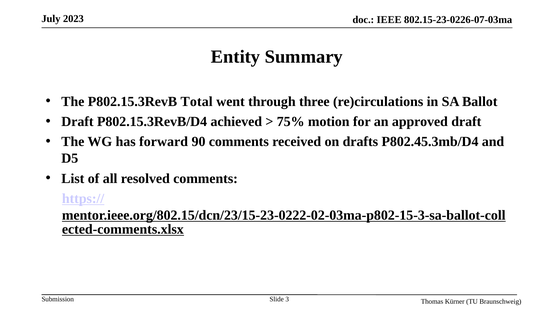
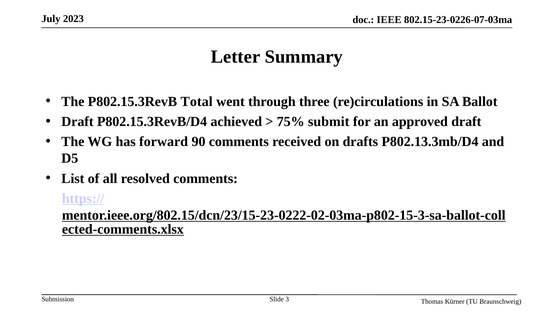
Entity: Entity -> Letter (236, 57)
motion: motion -> submit (329, 121)
P802.45.3mb/D4: P802.45.3mb/D4 -> P802.13.3mb/D4 (430, 142)
